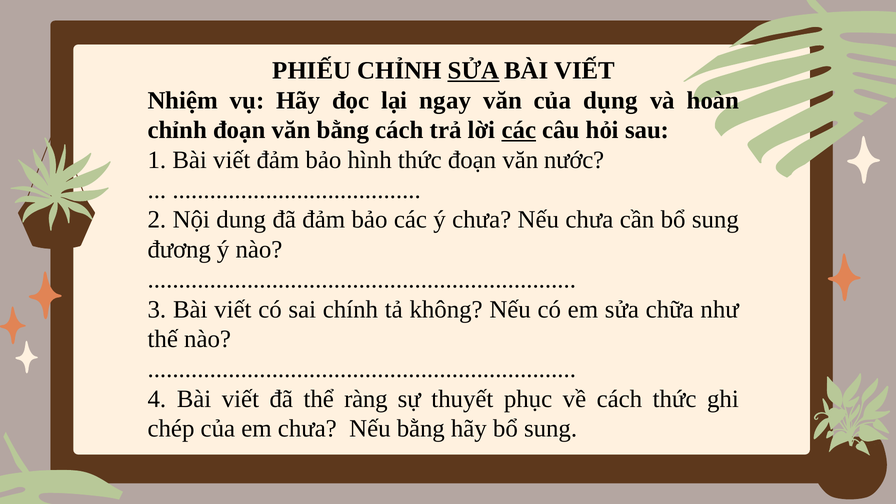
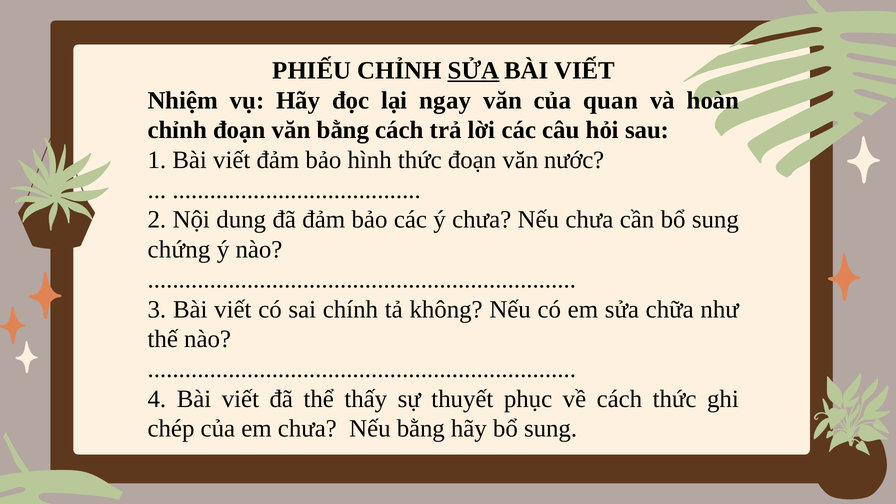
dụng: dụng -> quan (611, 100)
các underline: present -> none (519, 130)
đương: đương -> chứng (179, 250)
ràng: ràng -> thấy (366, 399)
